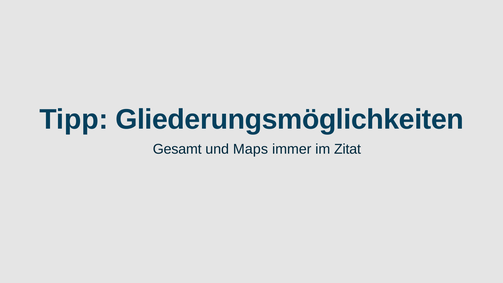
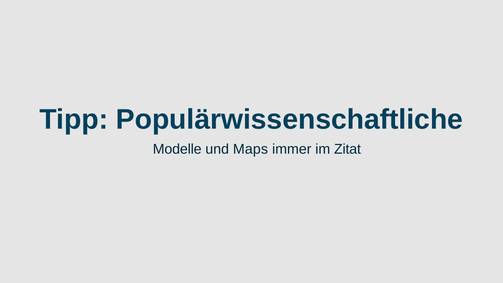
Gliederungsmöglichkeiten: Gliederungsmöglichkeiten -> Populärwissenschaftliche (289, 119)
Gesamt: Gesamt -> Modelle (177, 149)
